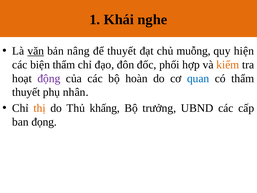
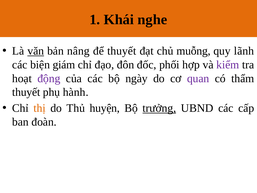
hiện: hiện -> lãnh (244, 51)
biện thẩm: thẩm -> giám (64, 65)
kiểm colour: orange -> purple (228, 65)
hoàn: hoàn -> ngày (137, 78)
quan colour: blue -> purple (198, 78)
nhân: nhân -> hành (76, 92)
khấng: khấng -> huyện (105, 108)
trưởng underline: none -> present (159, 108)
đọng: đọng -> đoàn (44, 122)
